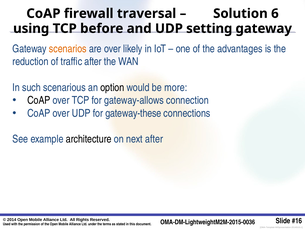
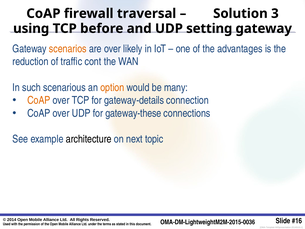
6: 6 -> 3 (275, 14)
traffic after: after -> cont (93, 62)
option colour: black -> orange (112, 87)
more: more -> many (176, 87)
CoAP colour: black -> orange (39, 100)
gateway-allows: gateway-allows -> gateway-details (134, 100)
next after: after -> topic (154, 139)
